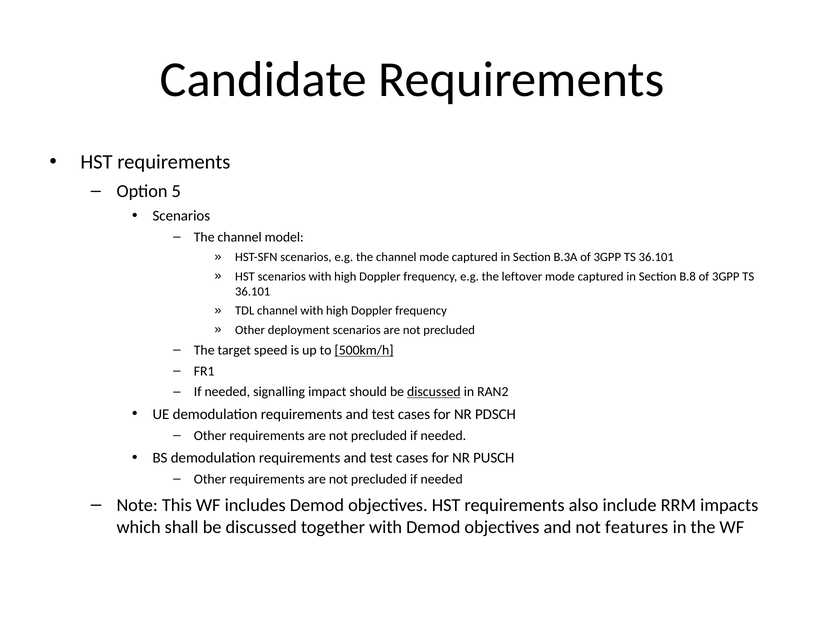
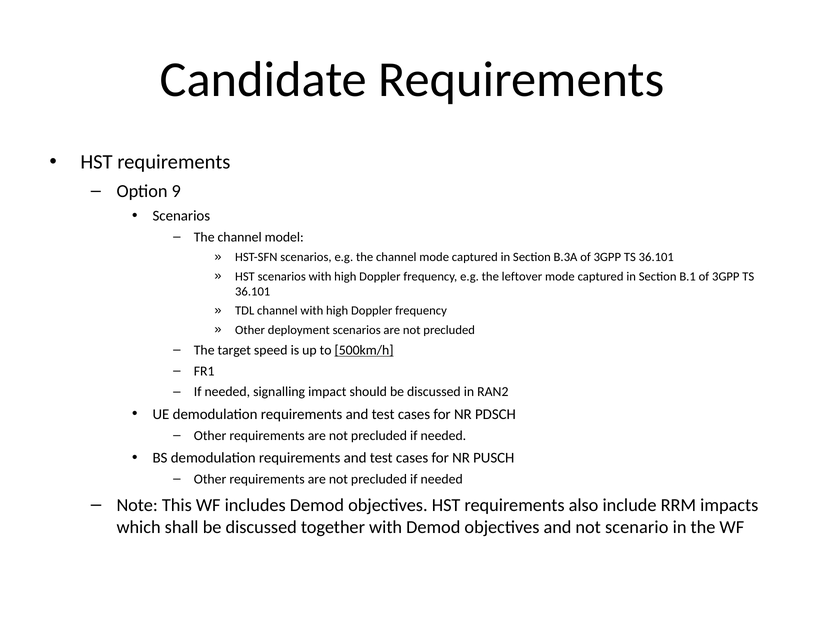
5: 5 -> 9 (176, 191)
B.8: B.8 -> B.1 (688, 277)
discussed underline: present -> none (434, 392)
features: features -> scenario (637, 528)
